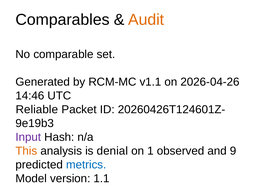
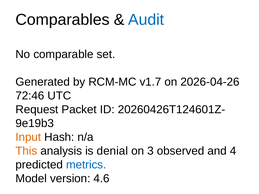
Audit colour: orange -> blue (146, 20)
v1.1: v1.1 -> v1.7 (150, 82)
14:46: 14:46 -> 72:46 (30, 96)
Reliable: Reliable -> Request (37, 110)
Input colour: purple -> orange (28, 137)
1: 1 -> 3 (151, 151)
9: 9 -> 4 (233, 151)
1.1: 1.1 -> 4.6 (102, 179)
